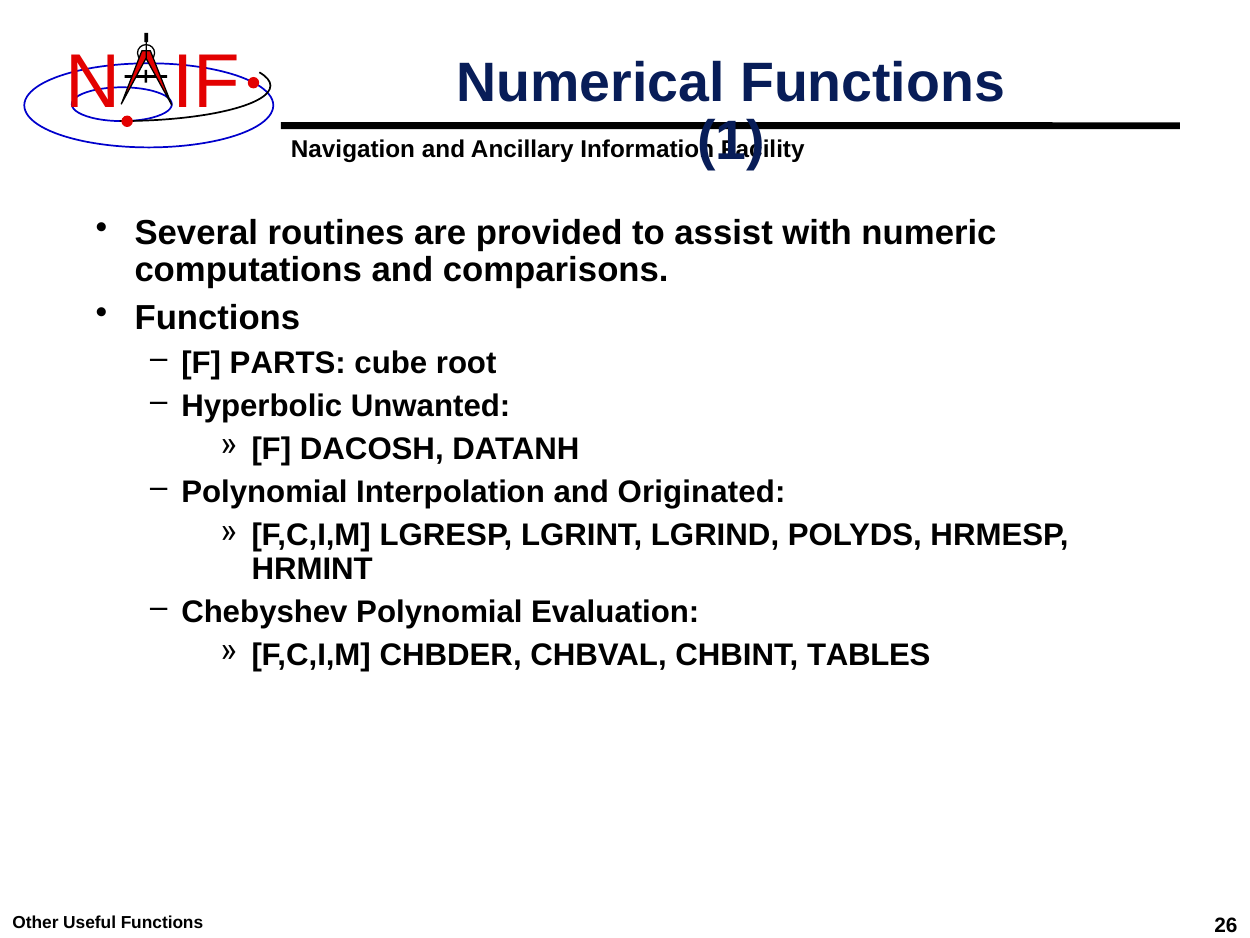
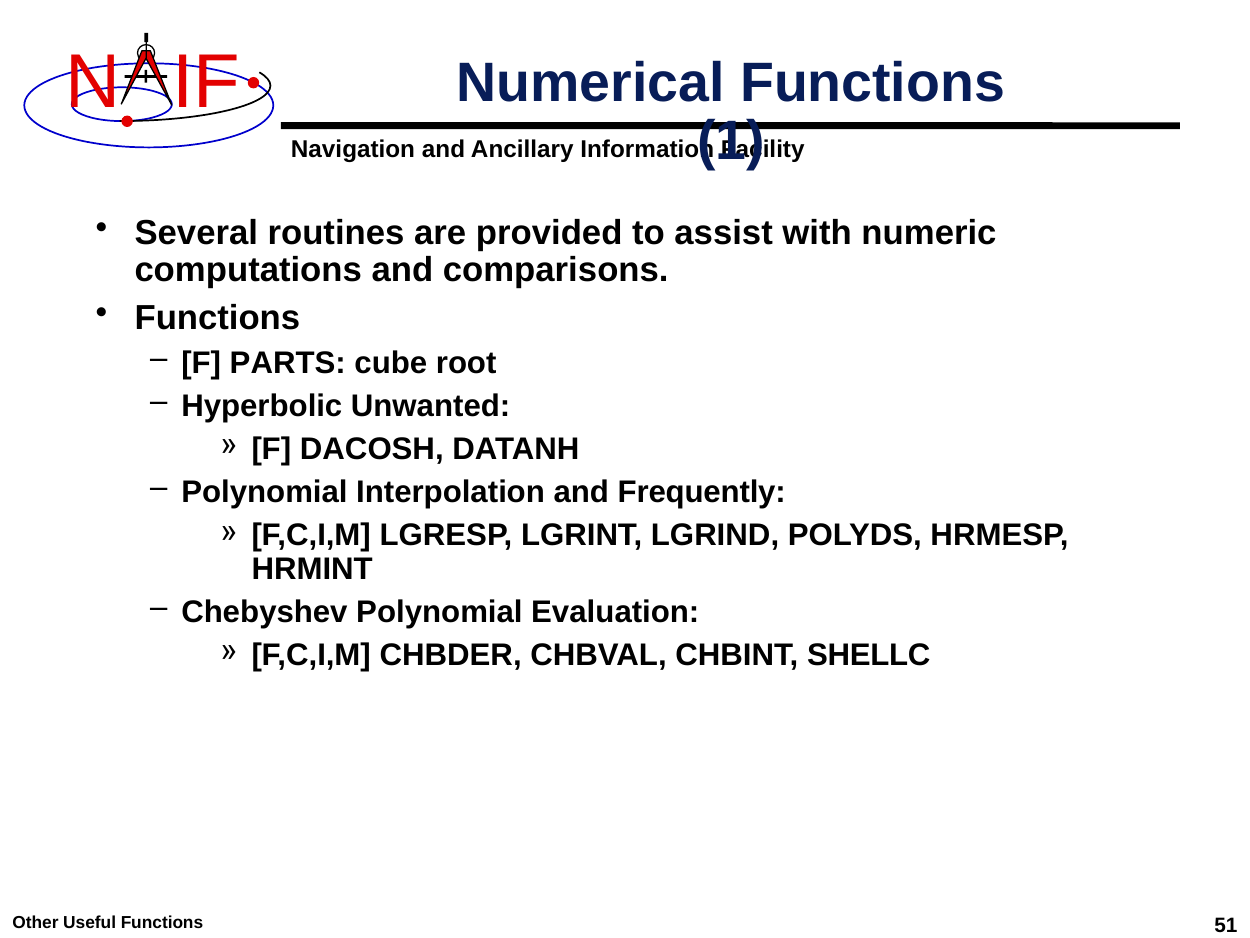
Originated: Originated -> Frequently (702, 492)
TABLES: TABLES -> SHELLC (869, 655)
26: 26 -> 51 (1226, 925)
